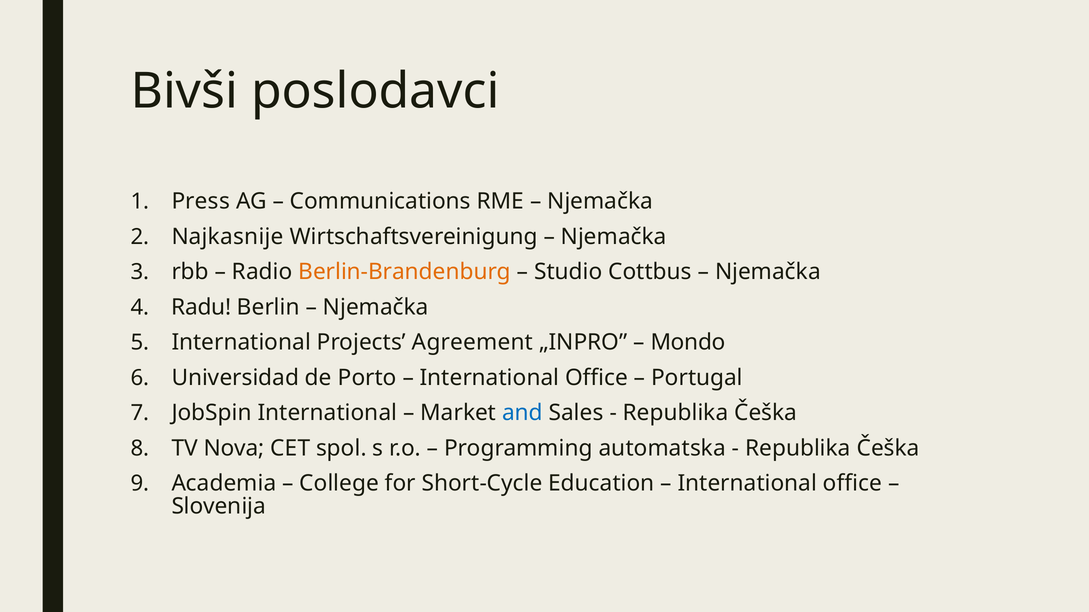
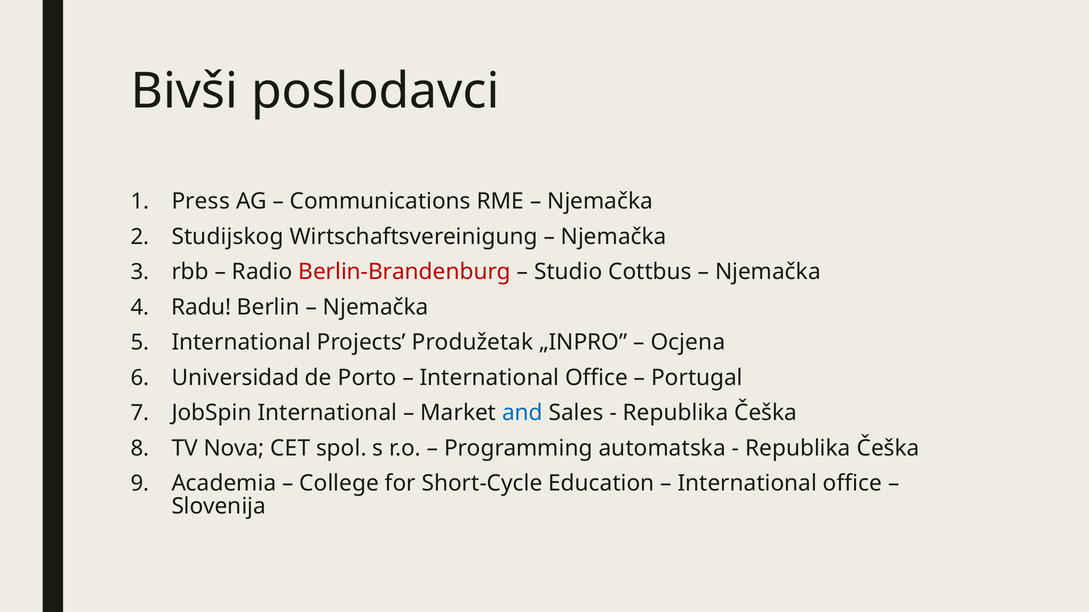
Najkasnije: Najkasnije -> Studijskog (228, 237)
Berlin-Brandenburg colour: orange -> red (405, 272)
Agreement: Agreement -> Produžetak (473, 343)
Mondo: Mondo -> Ocjena (688, 343)
